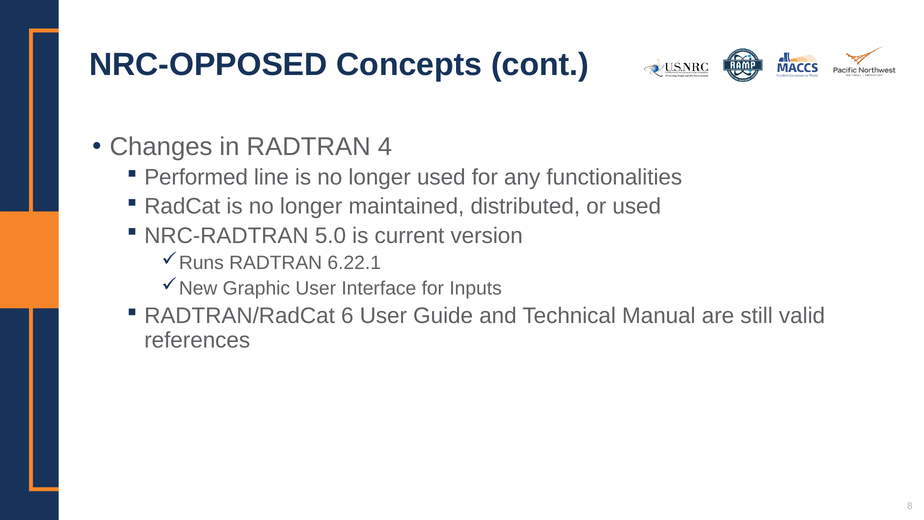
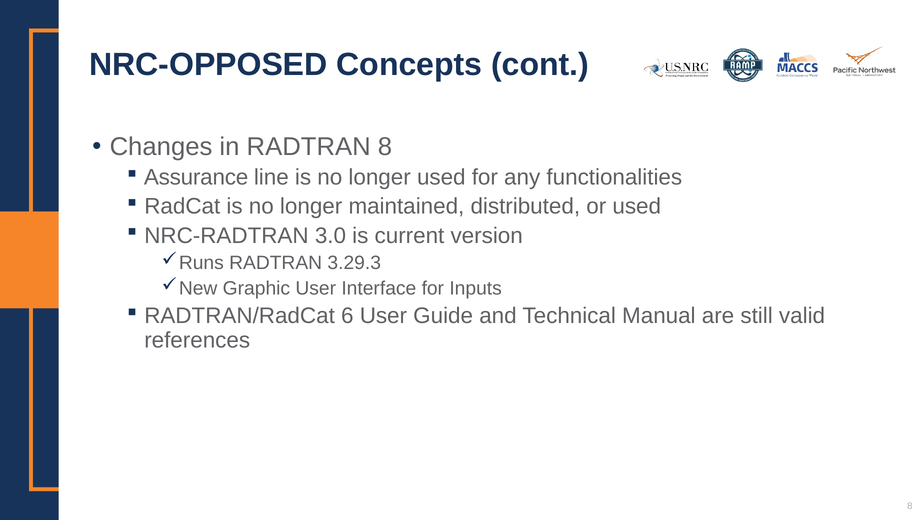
RADTRAN 4: 4 -> 8 (385, 146)
Performed: Performed -> Assurance (196, 177)
5.0: 5.0 -> 3.0 (330, 236)
6.22.1: 6.22.1 -> 3.29.3 (354, 263)
